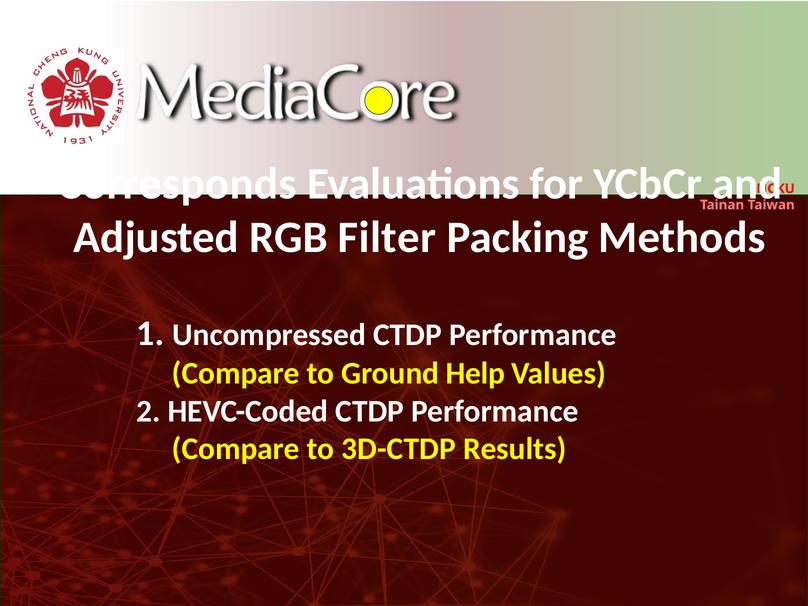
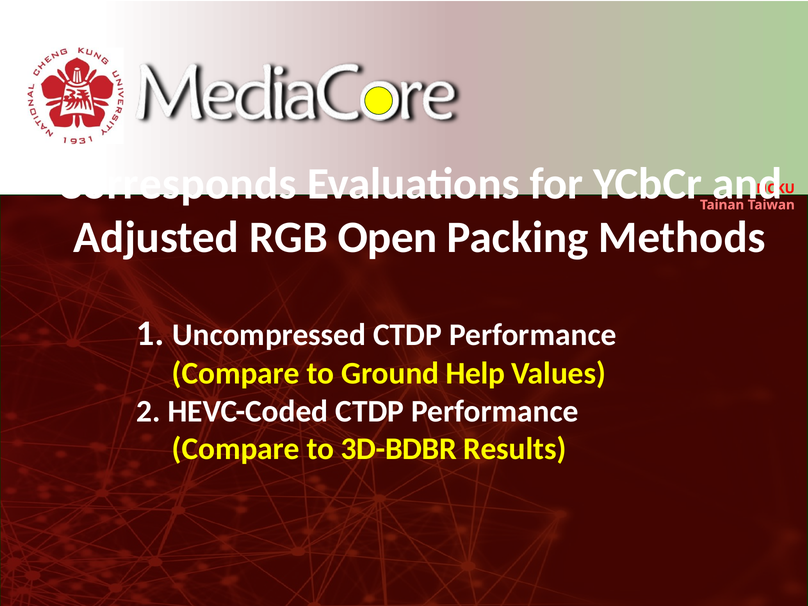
Filter: Filter -> Open (387, 238)
3D-CTDP: 3D-CTDP -> 3D-BDBR (399, 449)
